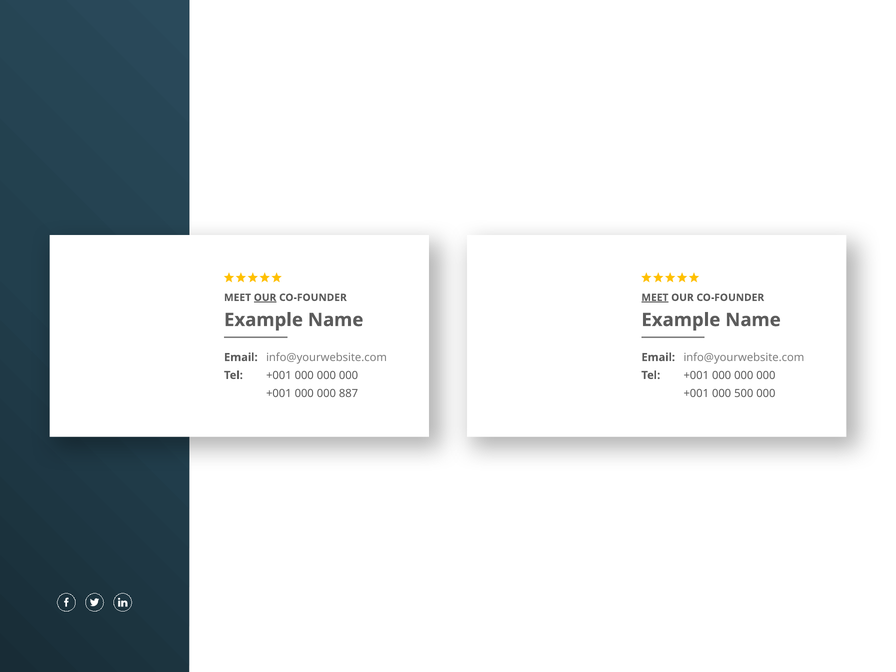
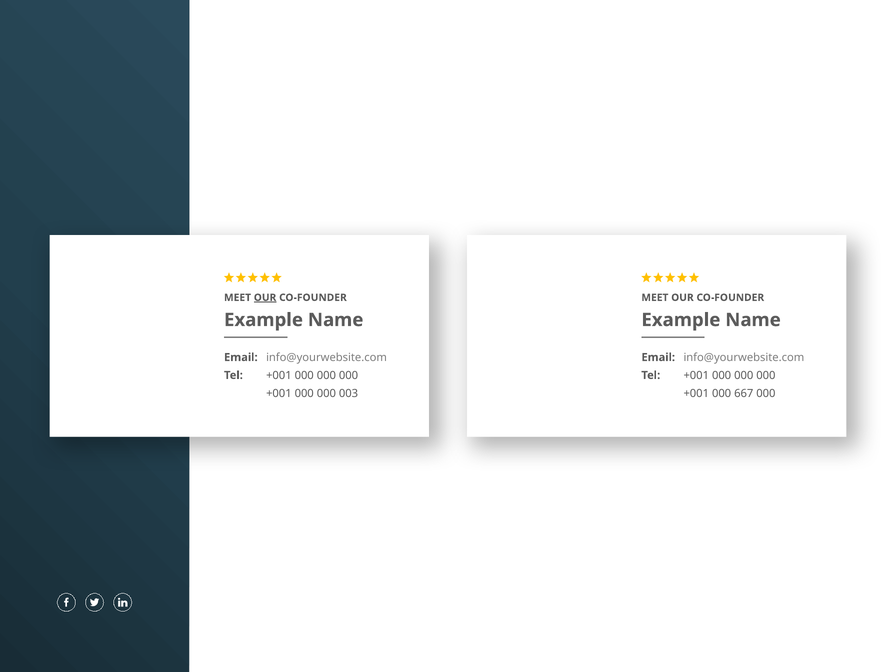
MEET underline: present -> none (655, 298)
887: 887 -> 003 (349, 394)
500: 500 -> 667 (744, 394)
